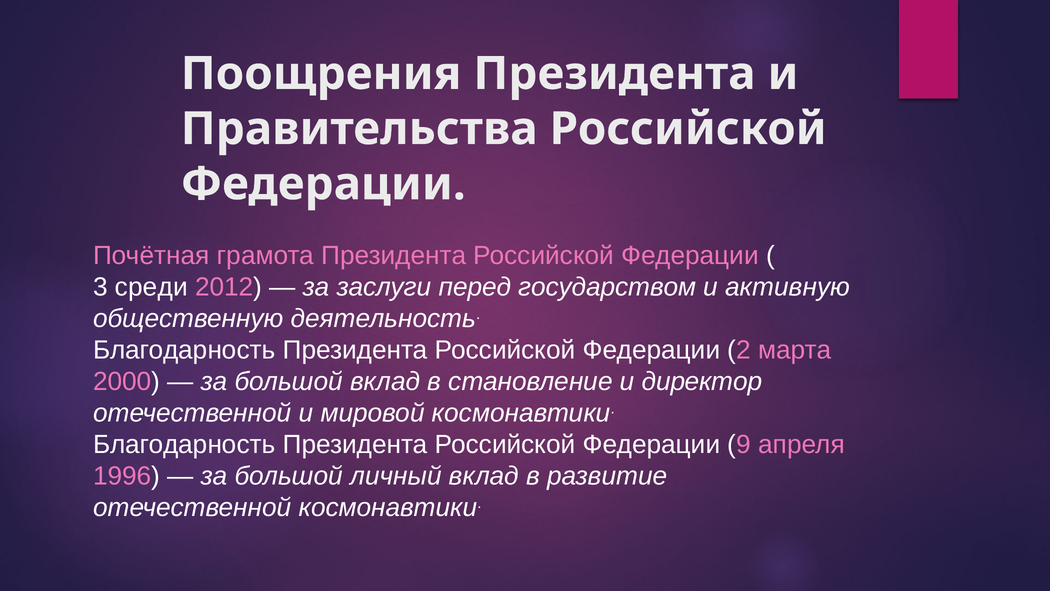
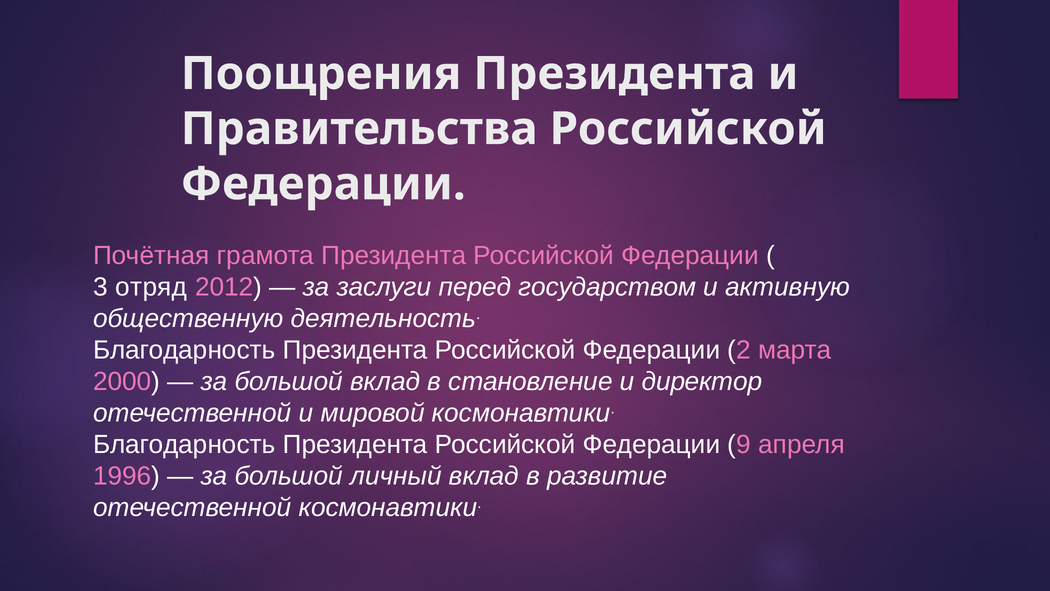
среди: среди -> отряд (151, 287)
